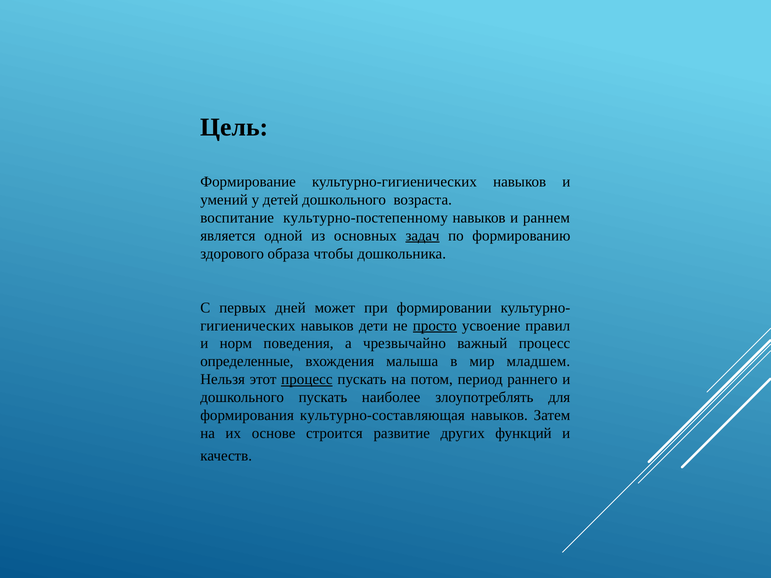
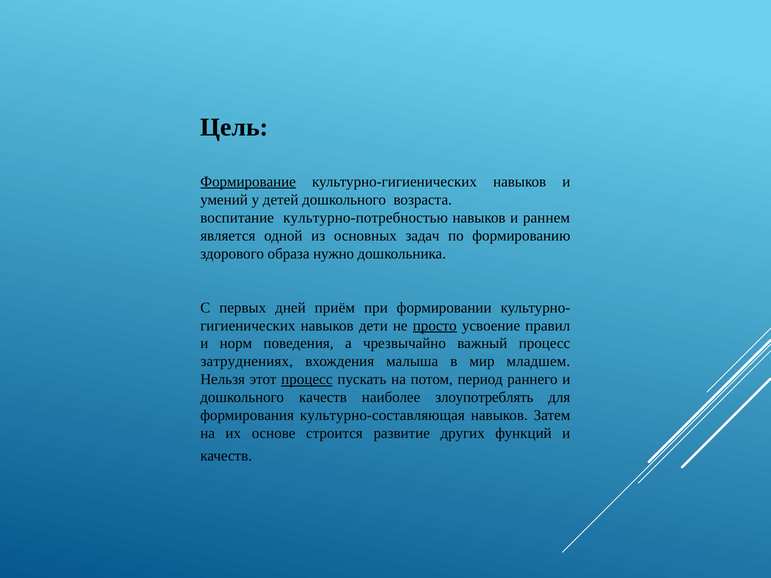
Формирование underline: none -> present (248, 182)
культурно-постепенному: культурно-постепенному -> культурно-потребностью (366, 218)
задач underline: present -> none (423, 236)
чтобы: чтобы -> нужно (334, 254)
может: может -> приём (335, 308)
определенные: определенные -> затруднениях (247, 362)
дошкольного пускать: пускать -> качеств (323, 398)
